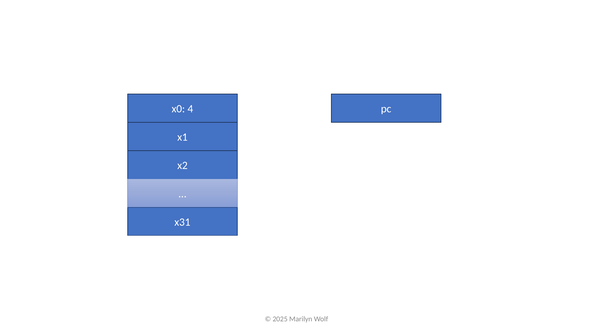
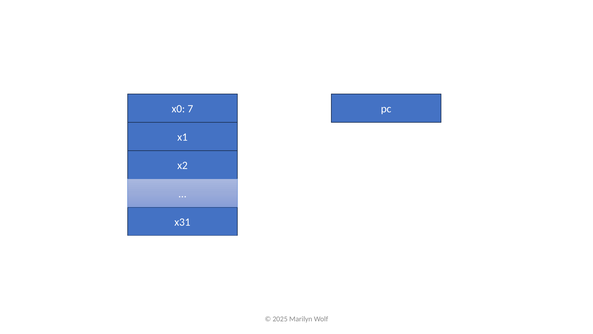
4: 4 -> 7 (190, 109)
